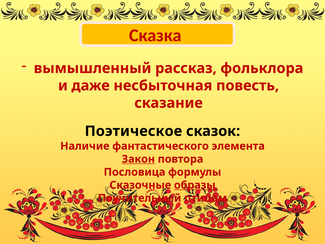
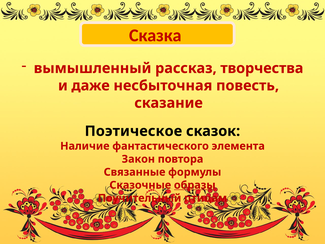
фольклора: фольклора -> творчества (262, 68)
Закон underline: present -> none (138, 159)
Пословица: Пословица -> Связанные (135, 172)
